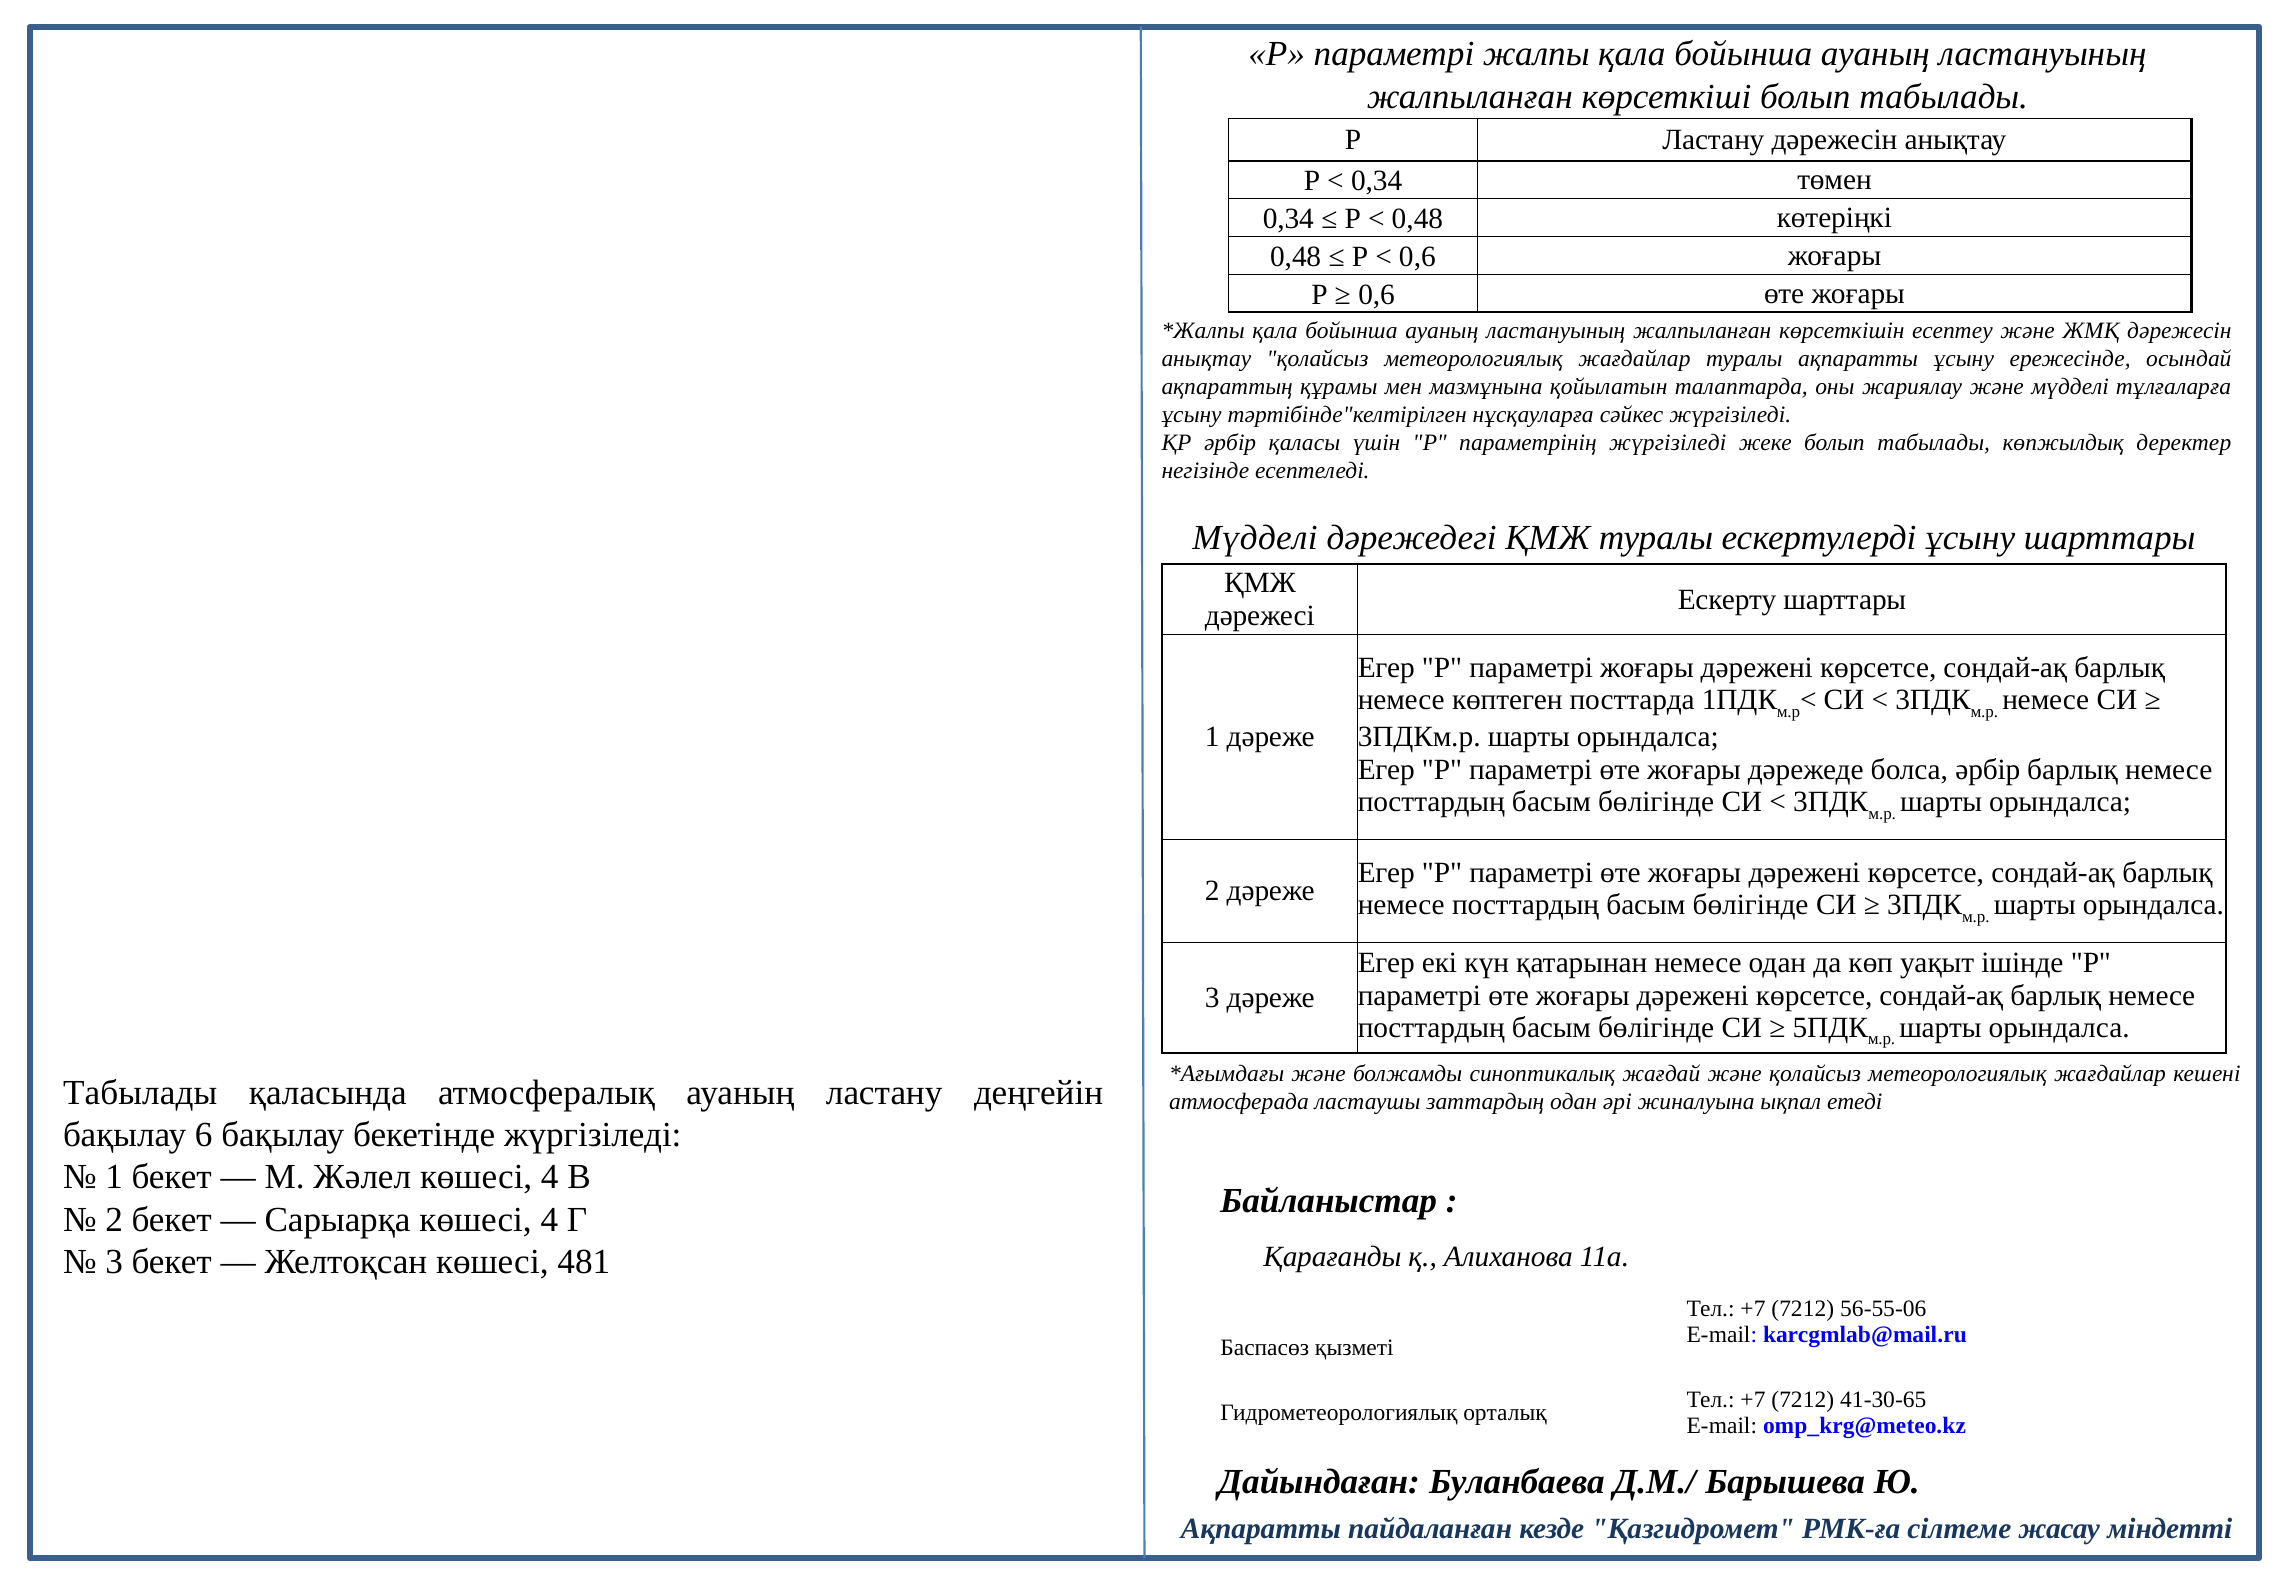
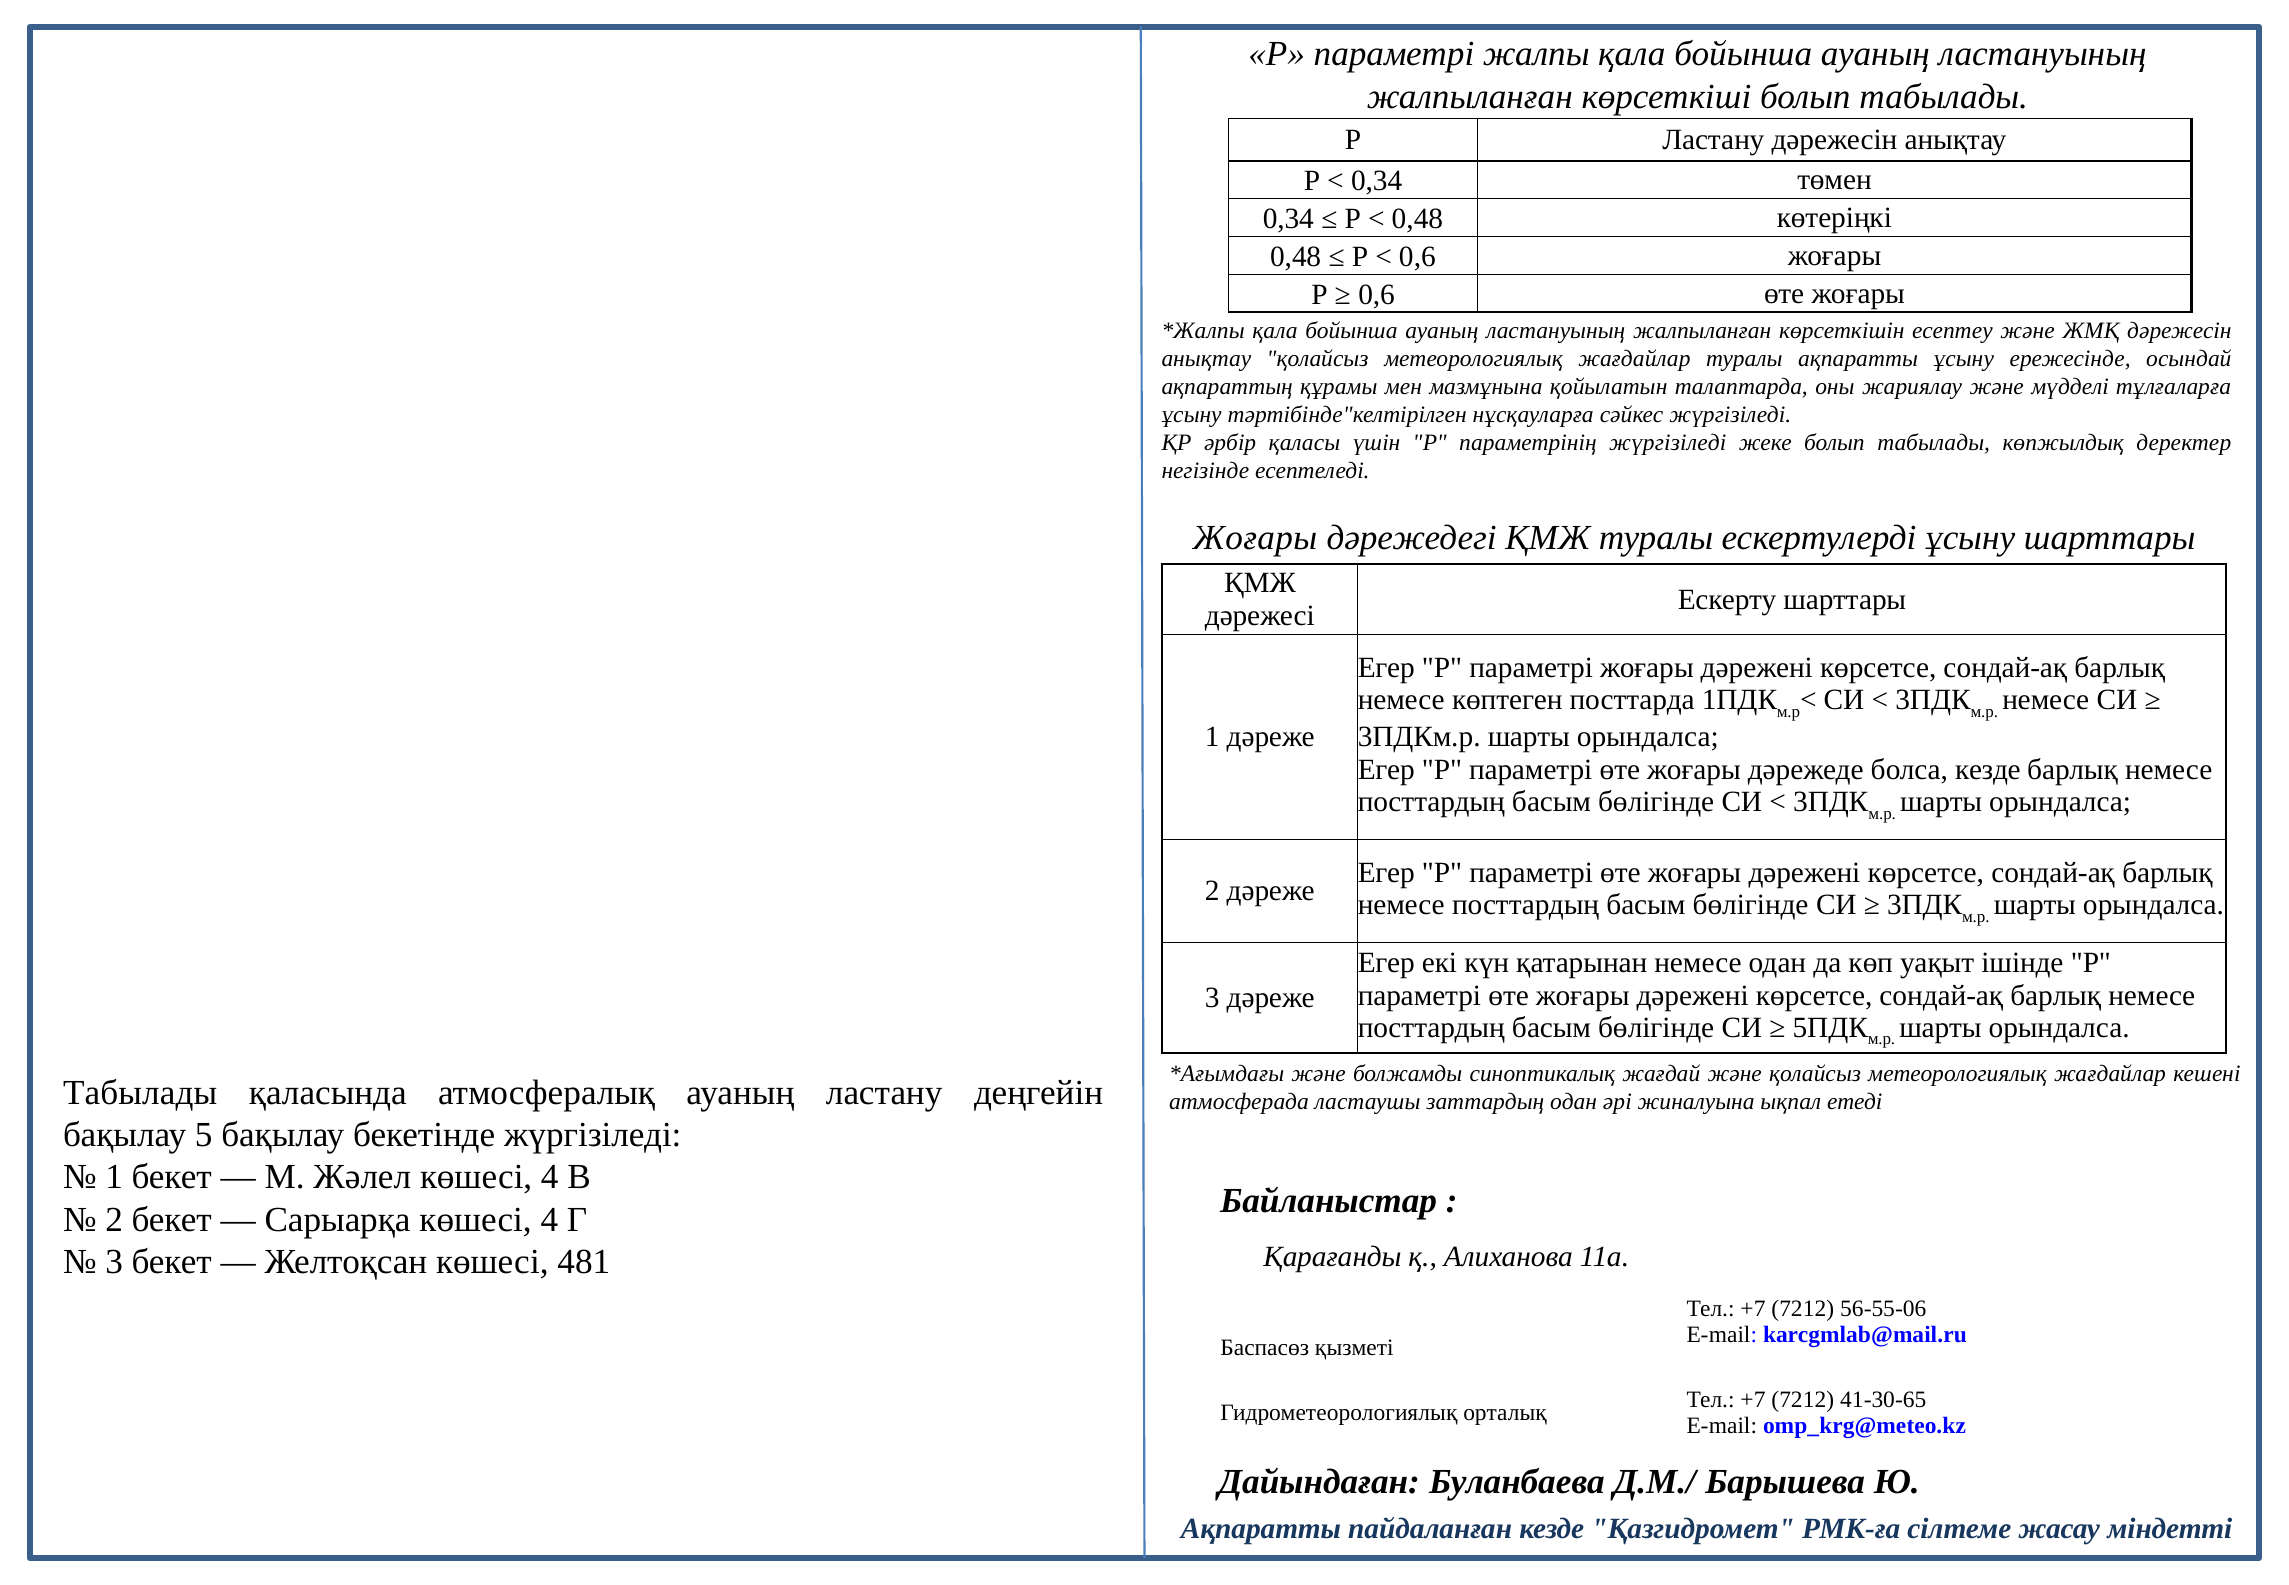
Мүдделі: Мүдделі -> Жоғары (1255, 538)
болса әрбір: әрбір -> кезде (1988, 770)
6: 6 -> 5 (204, 1135)
